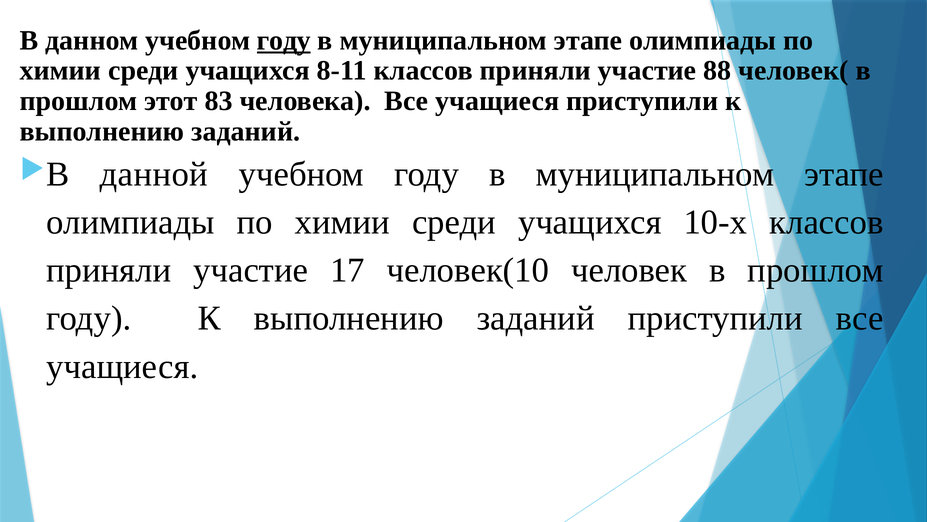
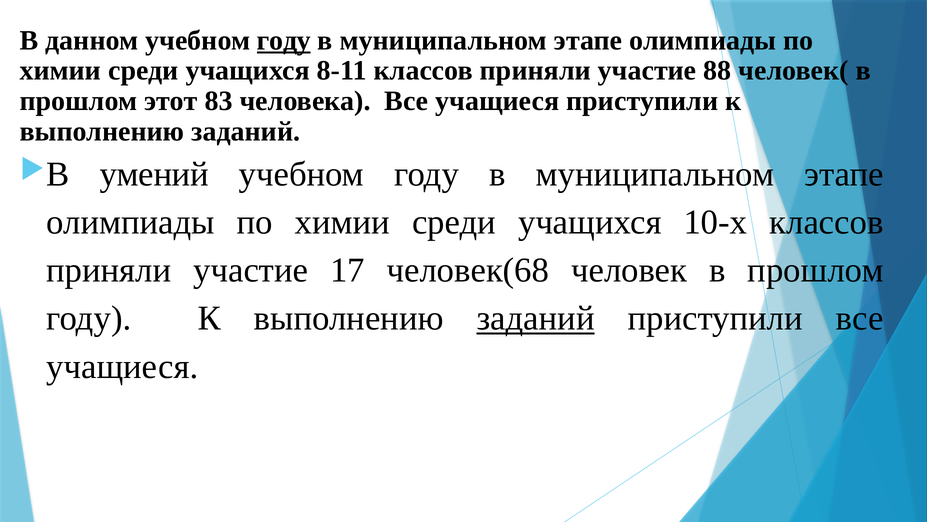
данной: данной -> умений (154, 174)
человек(10: человек(10 -> человек(68 (468, 270)
заданий underline: none -> present (536, 318)
